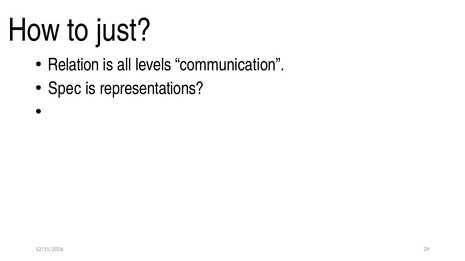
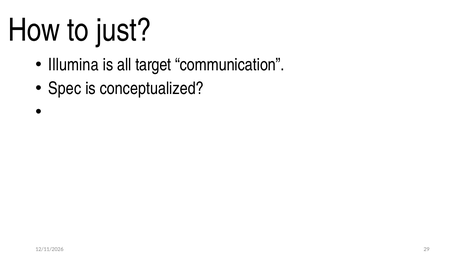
Relation: Relation -> Illumina (73, 65)
levels: levels -> target (153, 65)
representations: representations -> conceptualized (152, 89)
